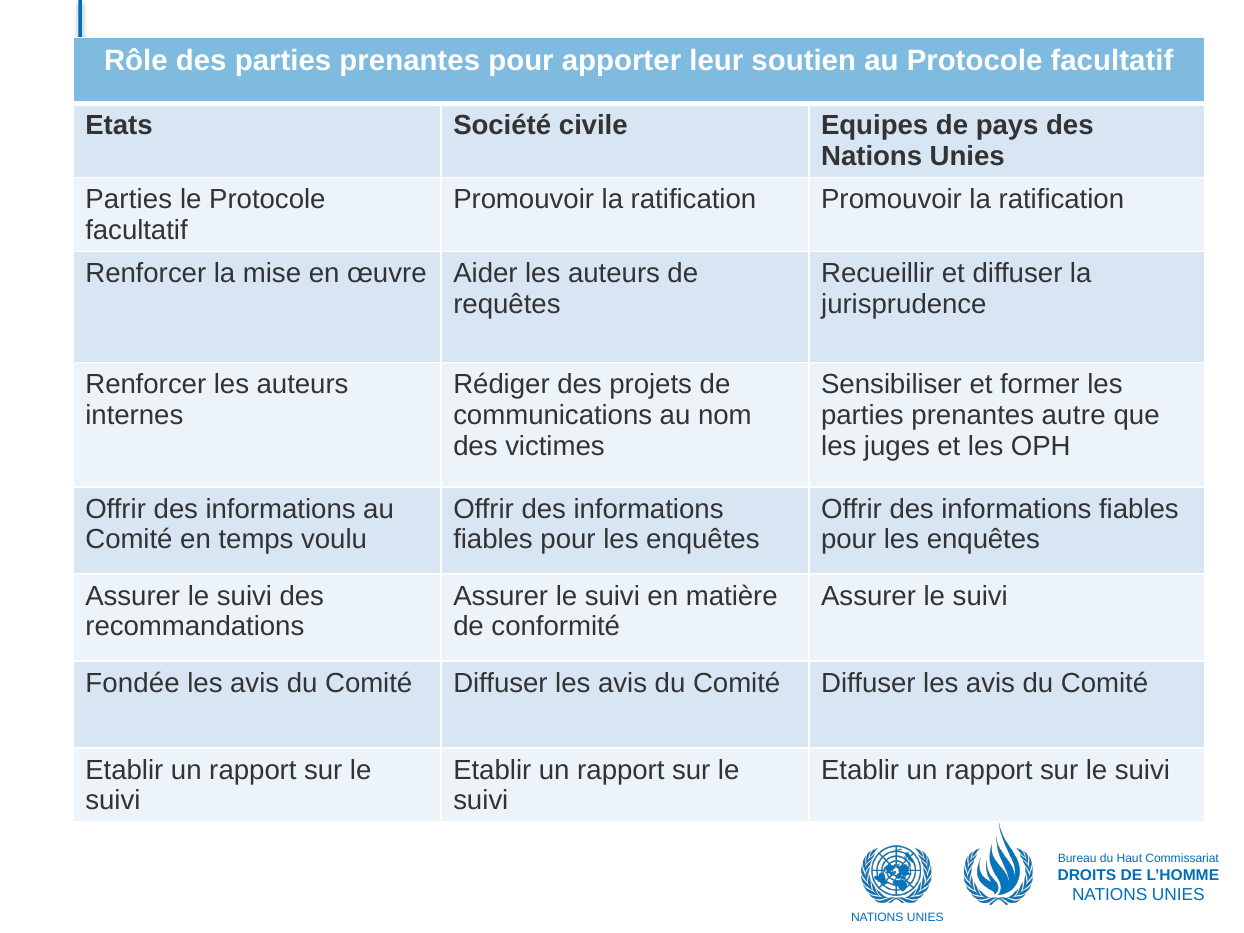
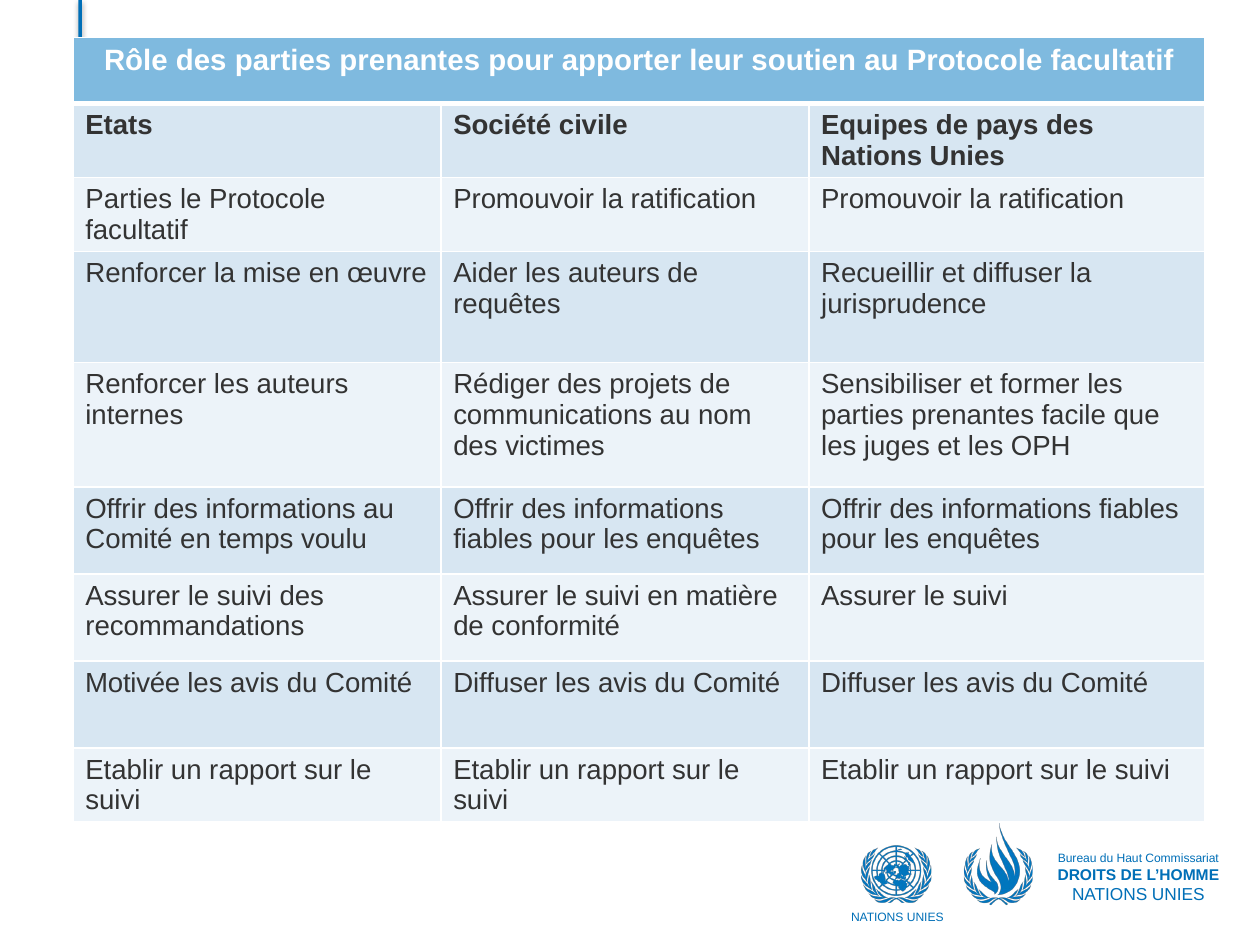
autre: autre -> facile (1074, 415)
Fondée: Fondée -> Motivée (133, 683)
